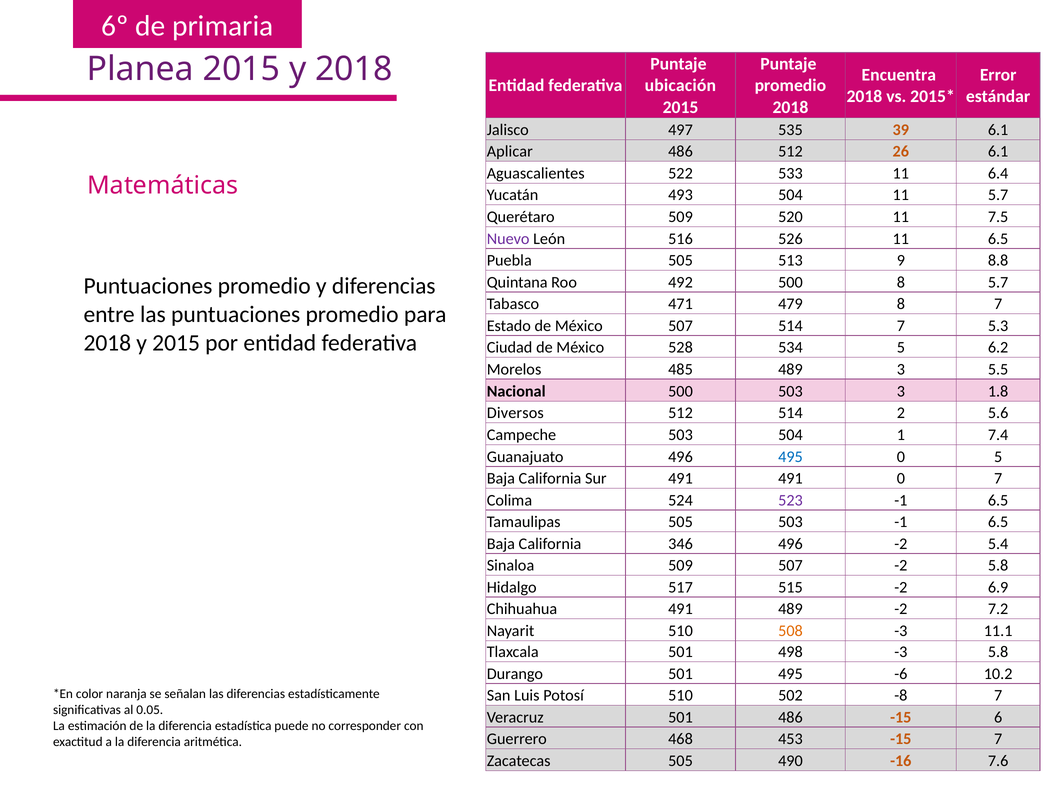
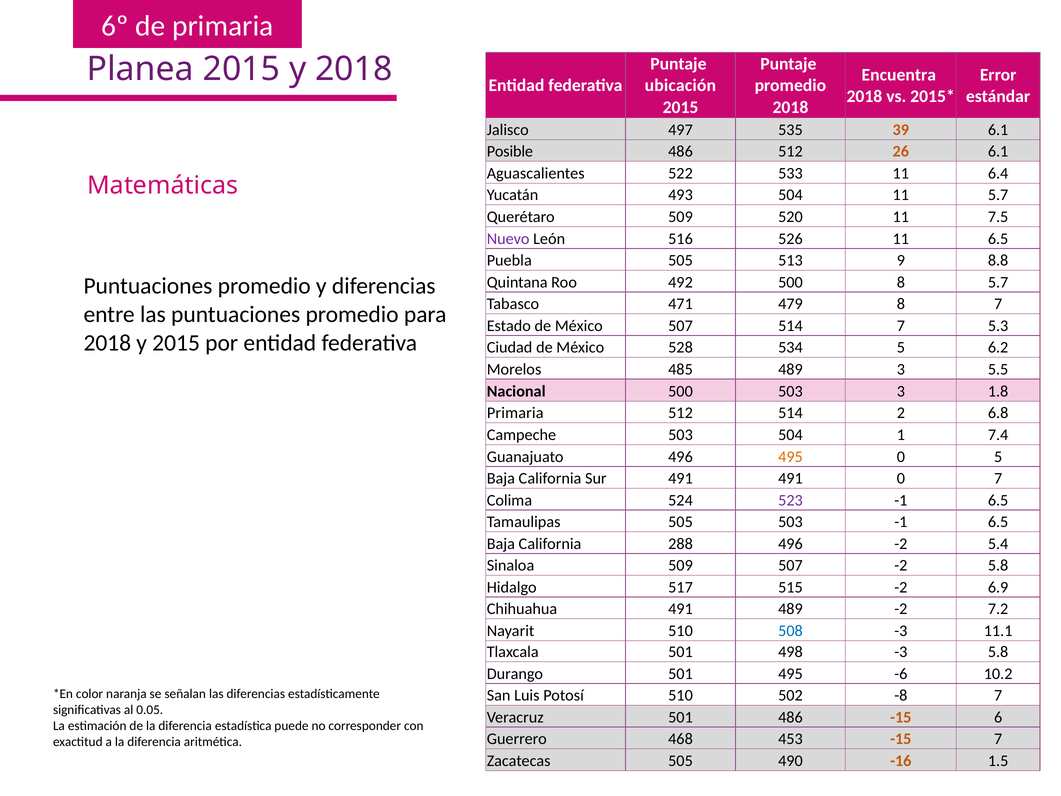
Aplicar: Aplicar -> Posible (510, 152)
Diversos: Diversos -> Primaria (515, 413)
5.6: 5.6 -> 6.8 (998, 413)
495 colour: blue -> orange (790, 457)
346: 346 -> 288 (681, 544)
508 colour: orange -> blue (790, 631)
7.6: 7.6 -> 1.5 (998, 761)
